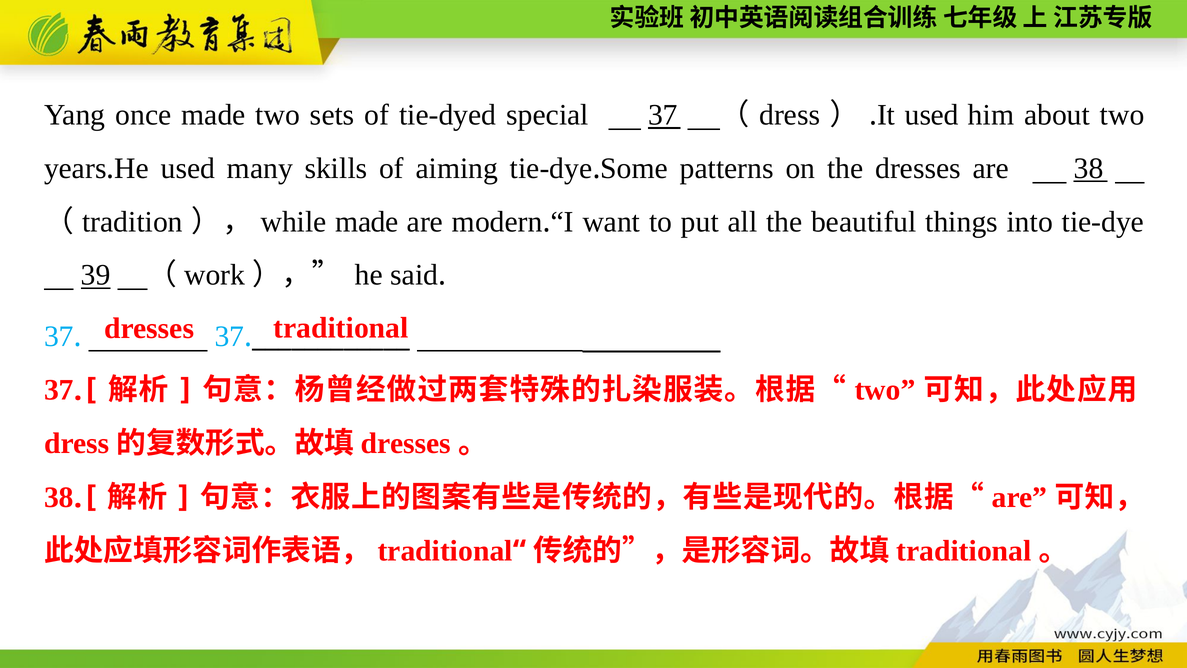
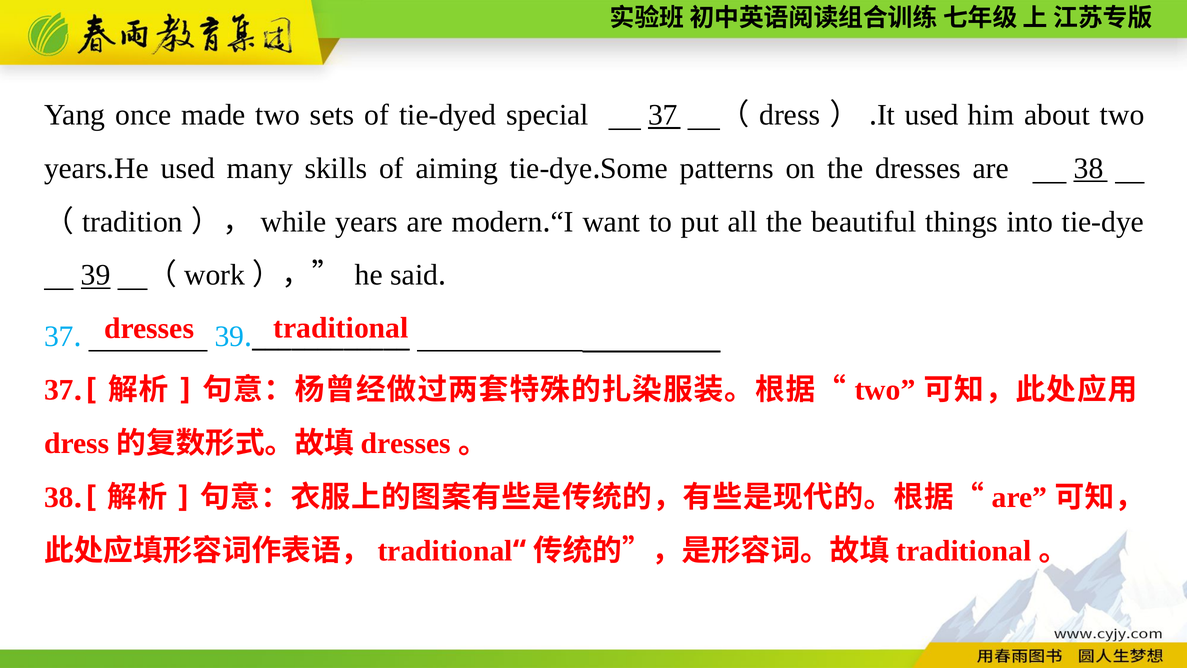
made: made -> years (367, 222)
37: 37 -> 39 (229, 336)
